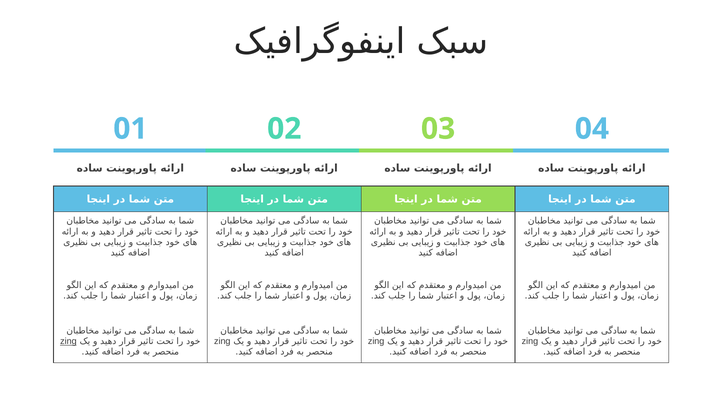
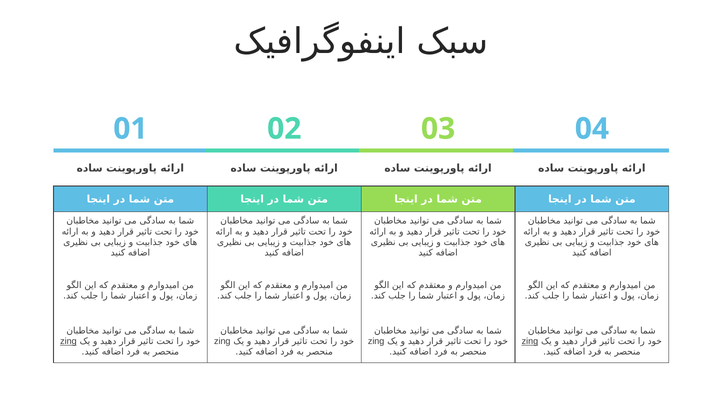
zing underline: none -> present (530, 341)
